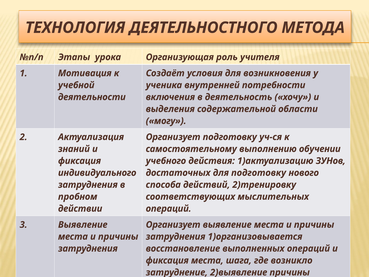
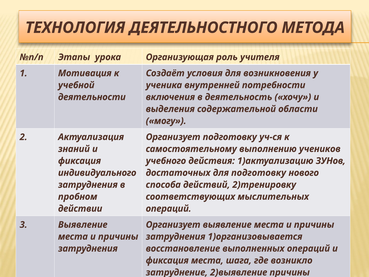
обучении: обучении -> учеников (320, 149)
